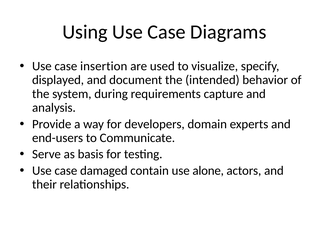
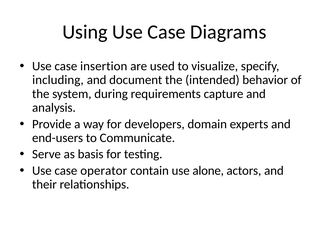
displayed: displayed -> including (58, 80)
damaged: damaged -> operator (104, 170)
